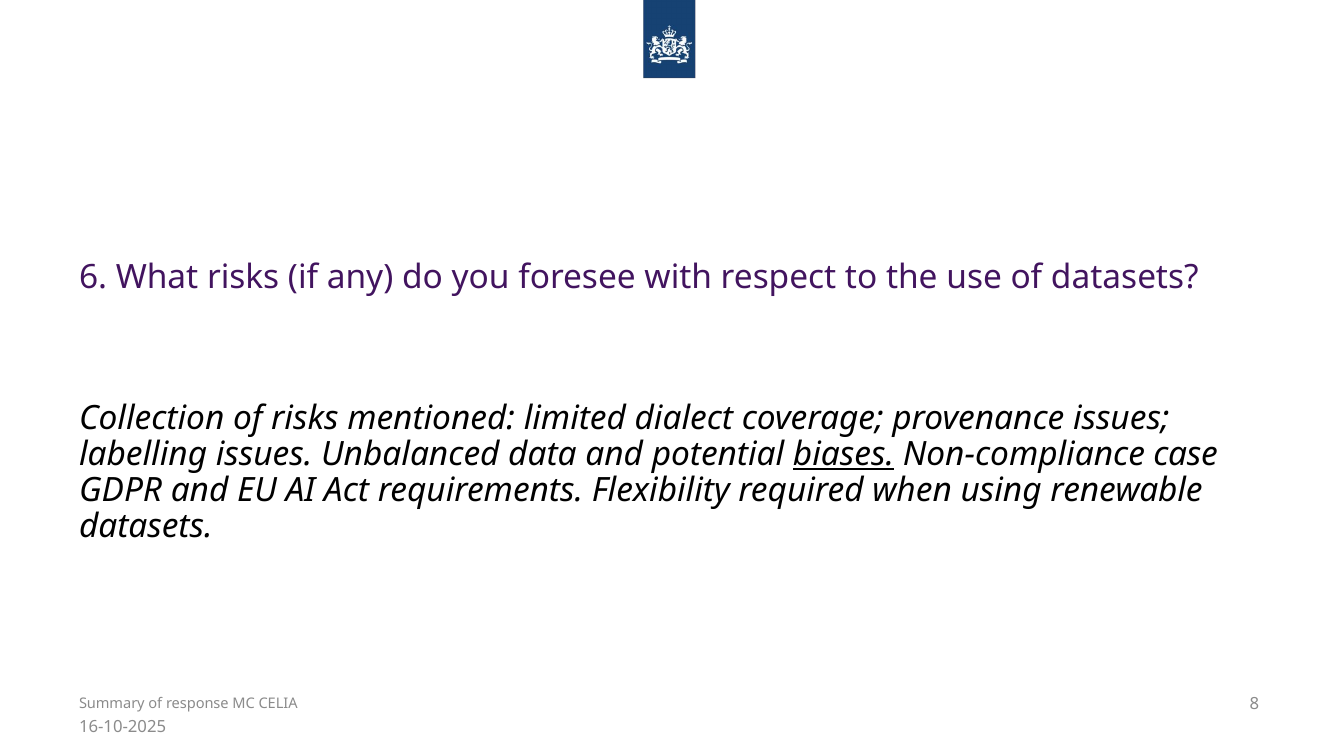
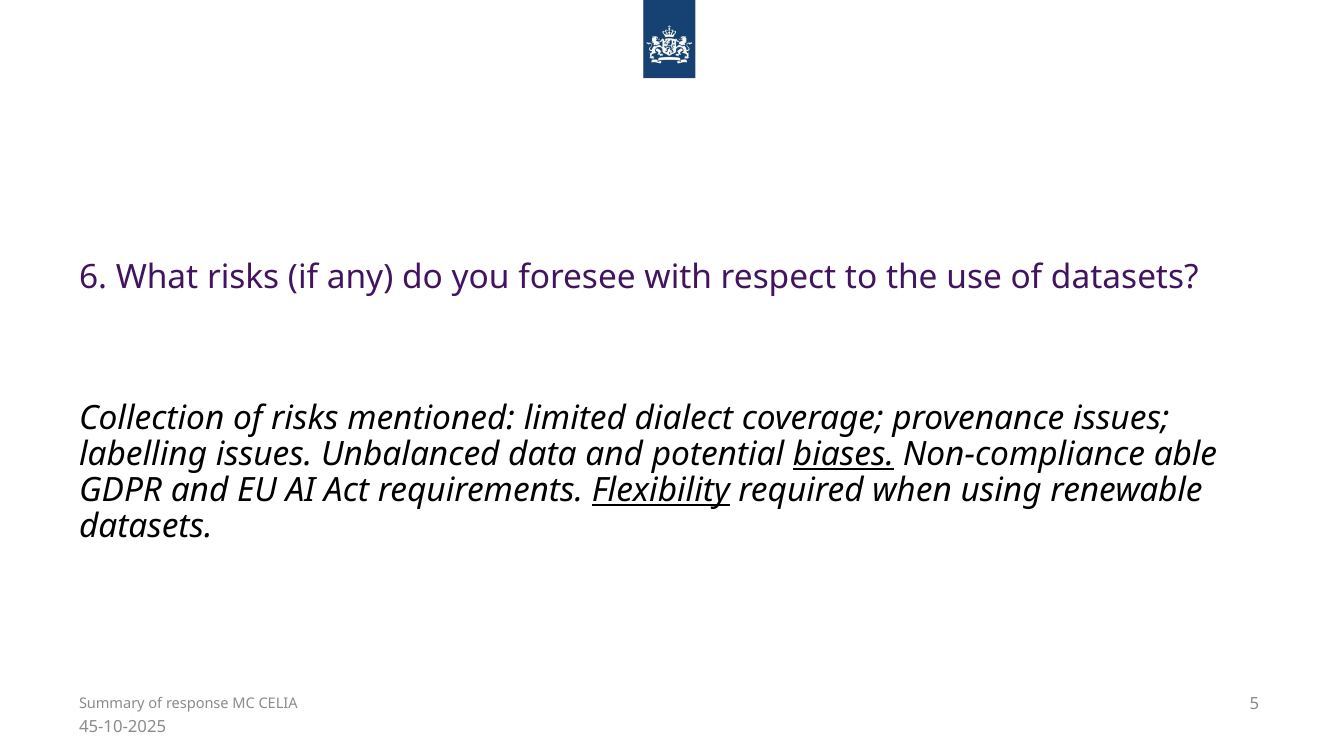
case: case -> able (1185, 454)
Flexibility underline: none -> present (661, 490)
8: 8 -> 5 (1254, 704)
16-10-2025: 16-10-2025 -> 45-10-2025 (123, 727)
